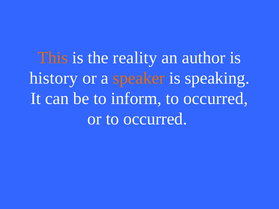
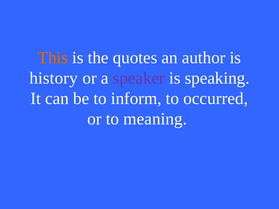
reality: reality -> quotes (135, 58)
speaker colour: orange -> purple (139, 78)
or to occurred: occurred -> meaning (155, 119)
